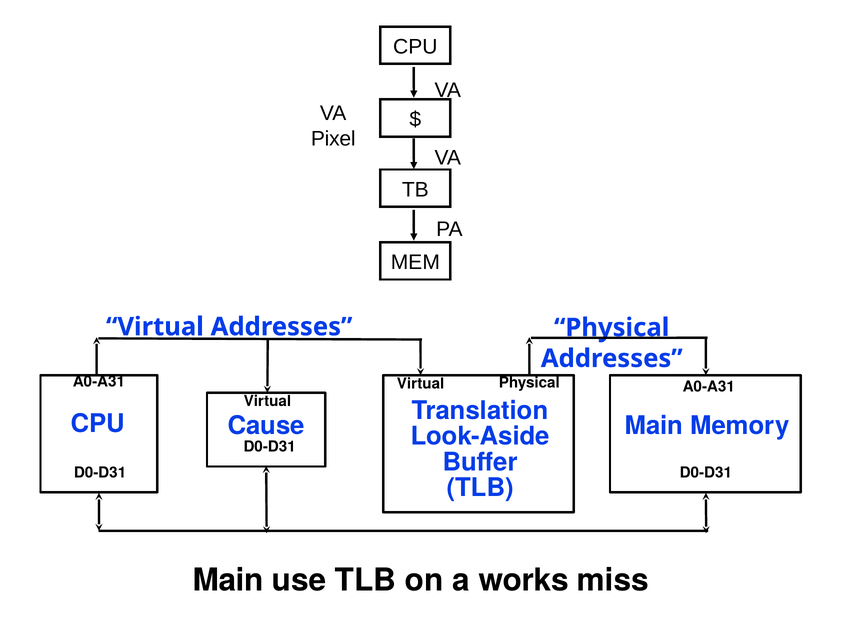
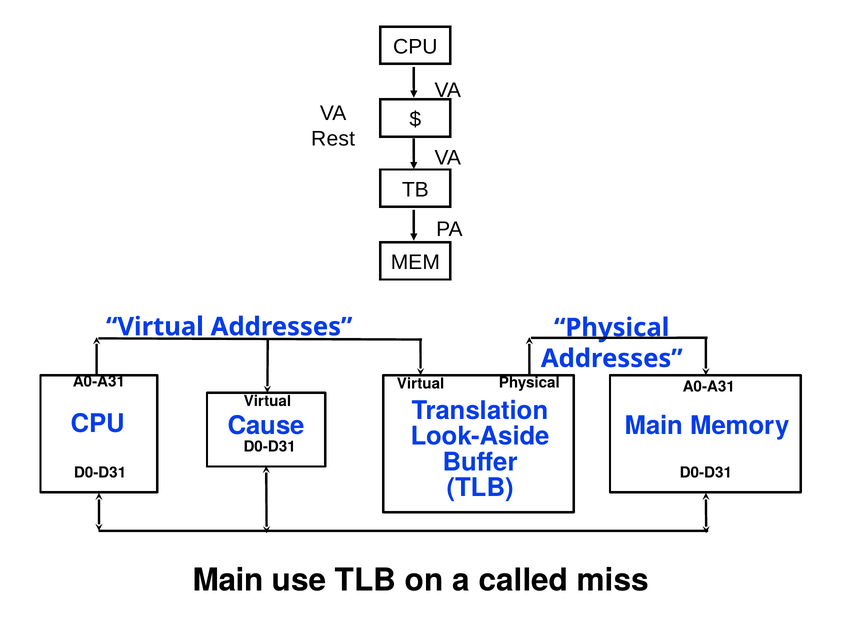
Pixel: Pixel -> Rest (333, 139)
works: works -> called (523, 580)
